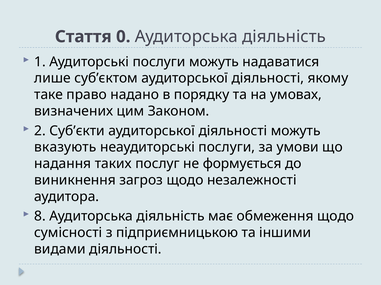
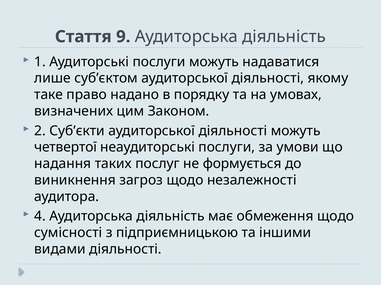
0: 0 -> 9 (123, 37)
вказують: вказують -> четвертої (65, 148)
8: 8 -> 4 (40, 217)
